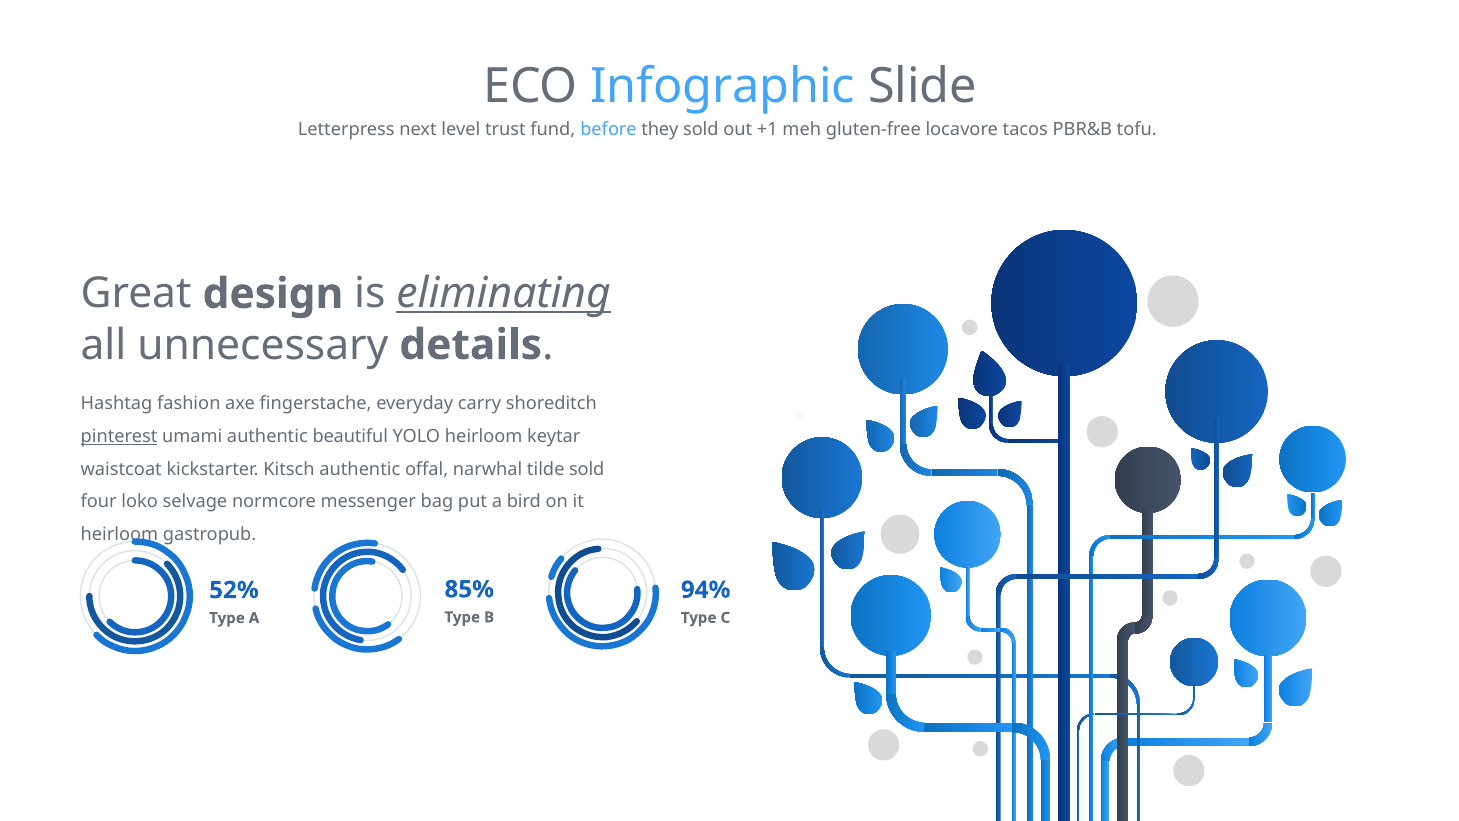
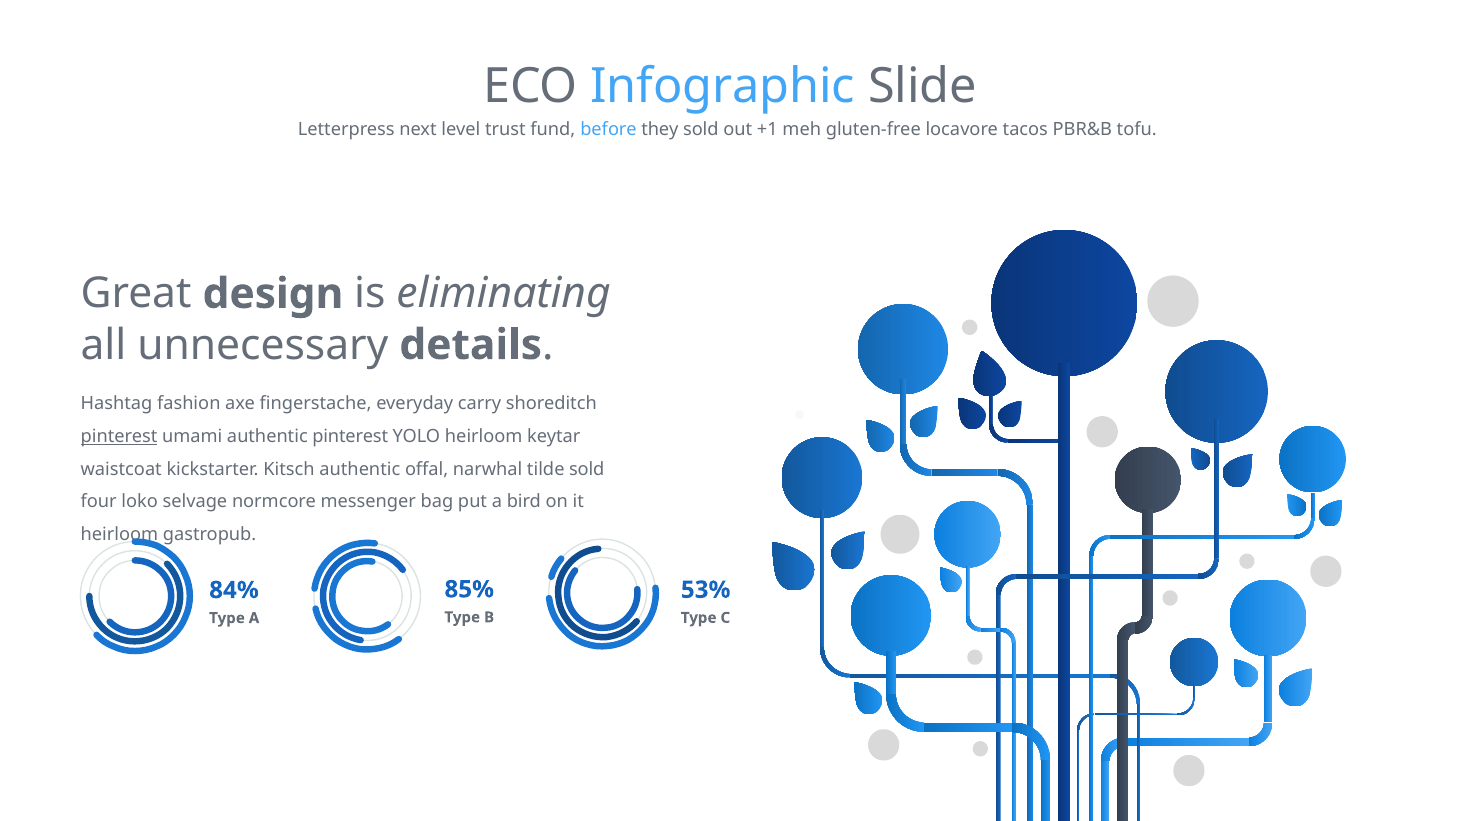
eliminating underline: present -> none (504, 294)
authentic beautiful: beautiful -> pinterest (350, 436)
94%: 94% -> 53% (706, 590)
52%: 52% -> 84% (234, 590)
